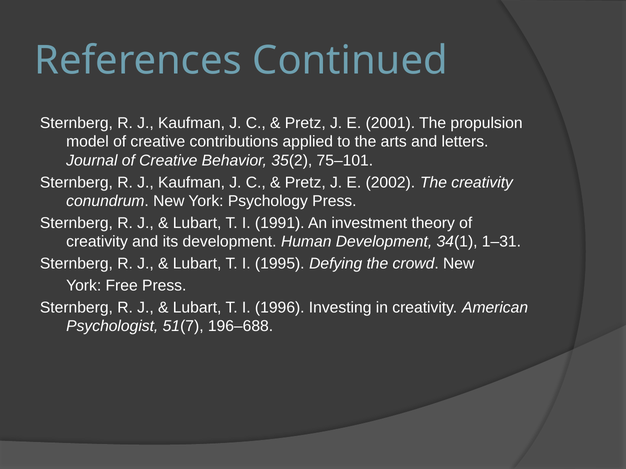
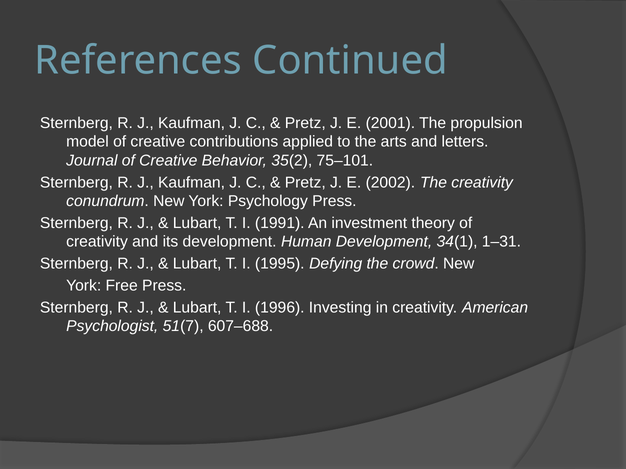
196–688: 196–688 -> 607–688 (241, 327)
